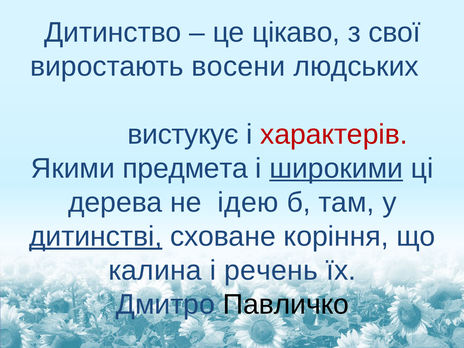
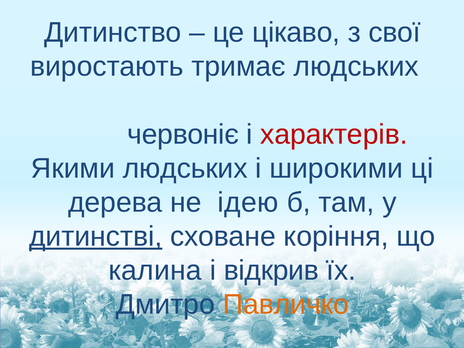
восени: восени -> тримає (239, 66)
вистукує: вистукує -> червоніє (183, 134)
Якими предмета: предмета -> людських (185, 168)
широкими underline: present -> none (336, 168)
речень: речень -> відкрив (271, 270)
Павличко colour: black -> orange (286, 305)
